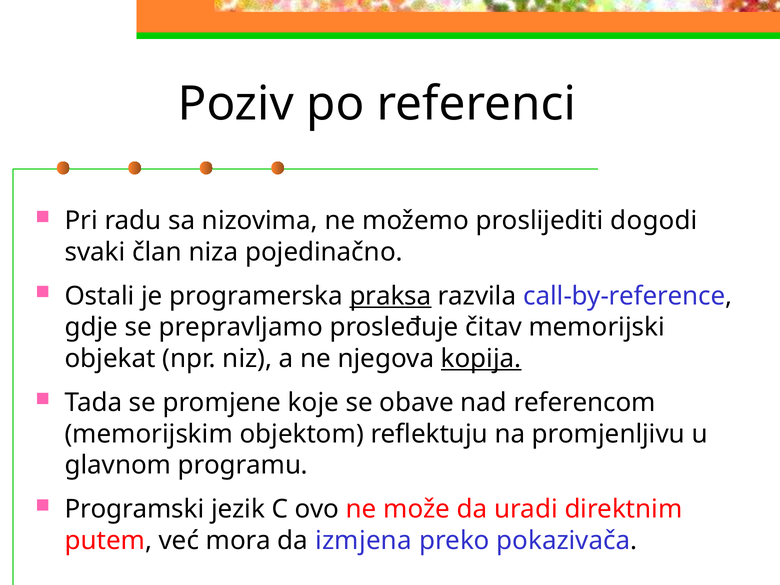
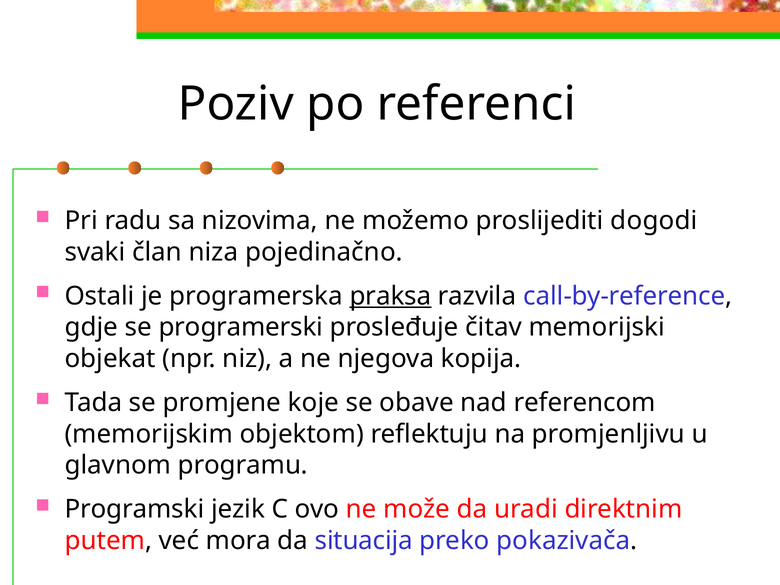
prepravljamo: prepravljamo -> programerski (241, 327)
kopija underline: present -> none (481, 359)
izmjena: izmjena -> situacija (364, 541)
